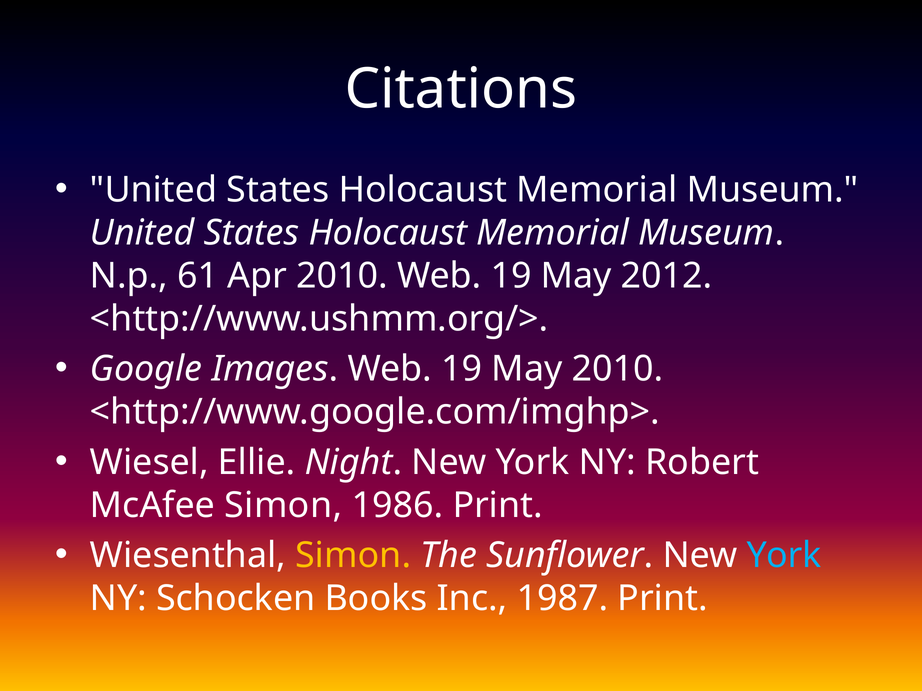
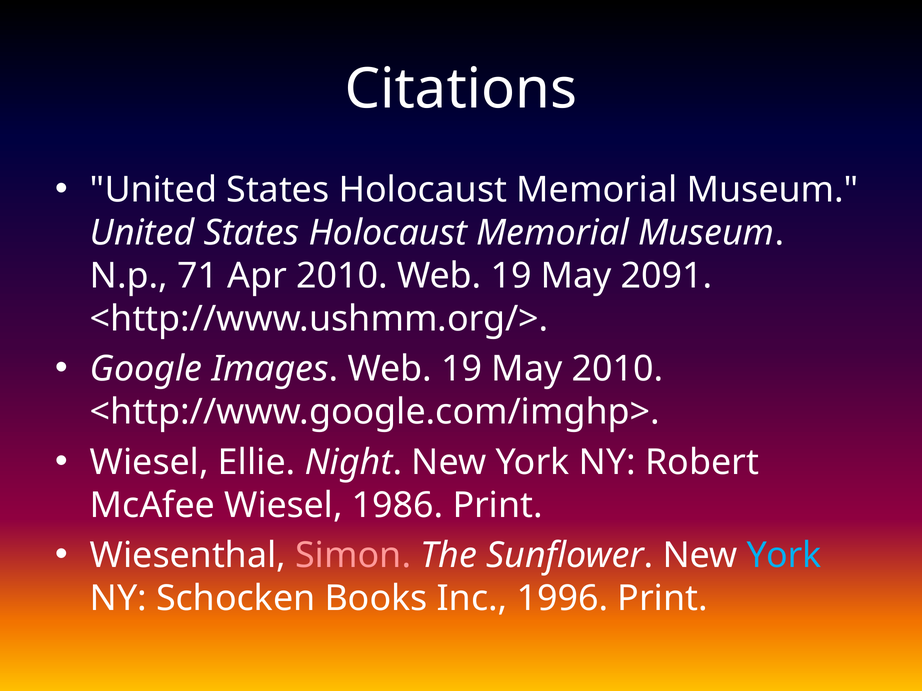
61: 61 -> 71 (198, 276)
2012: 2012 -> 2091 (667, 276)
McAfee Simon: Simon -> Wiesel (284, 506)
Simon colour: yellow -> pink (353, 556)
1987: 1987 -> 1996 (562, 599)
